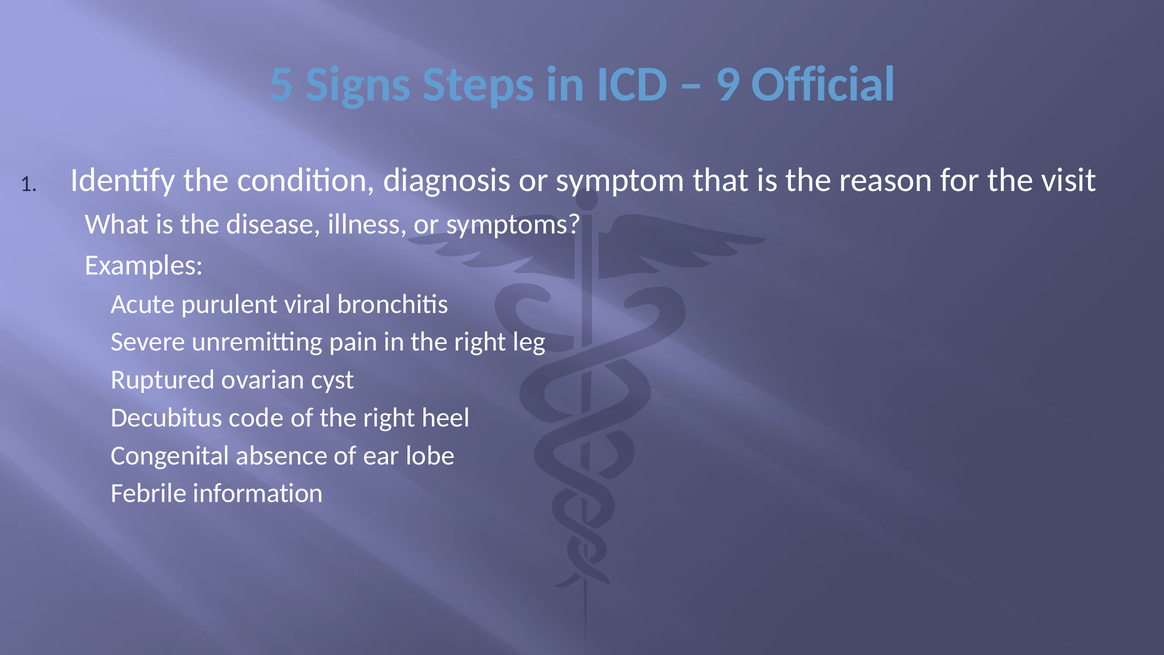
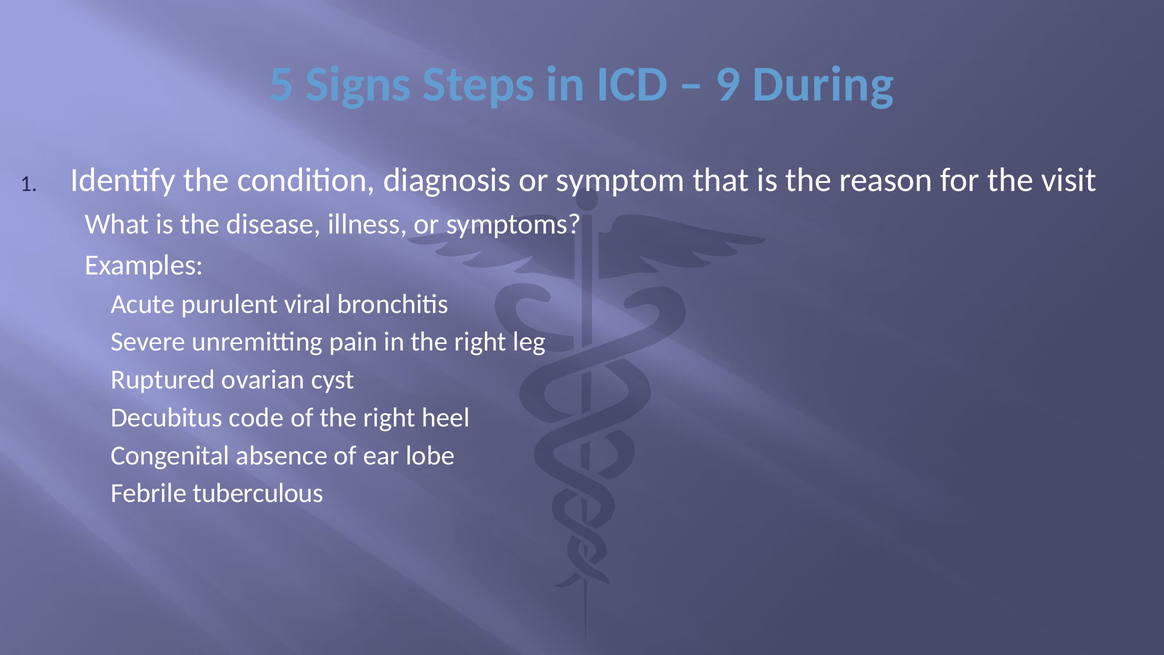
Official: Official -> During (823, 84)
information: information -> tuberculous (258, 493)
